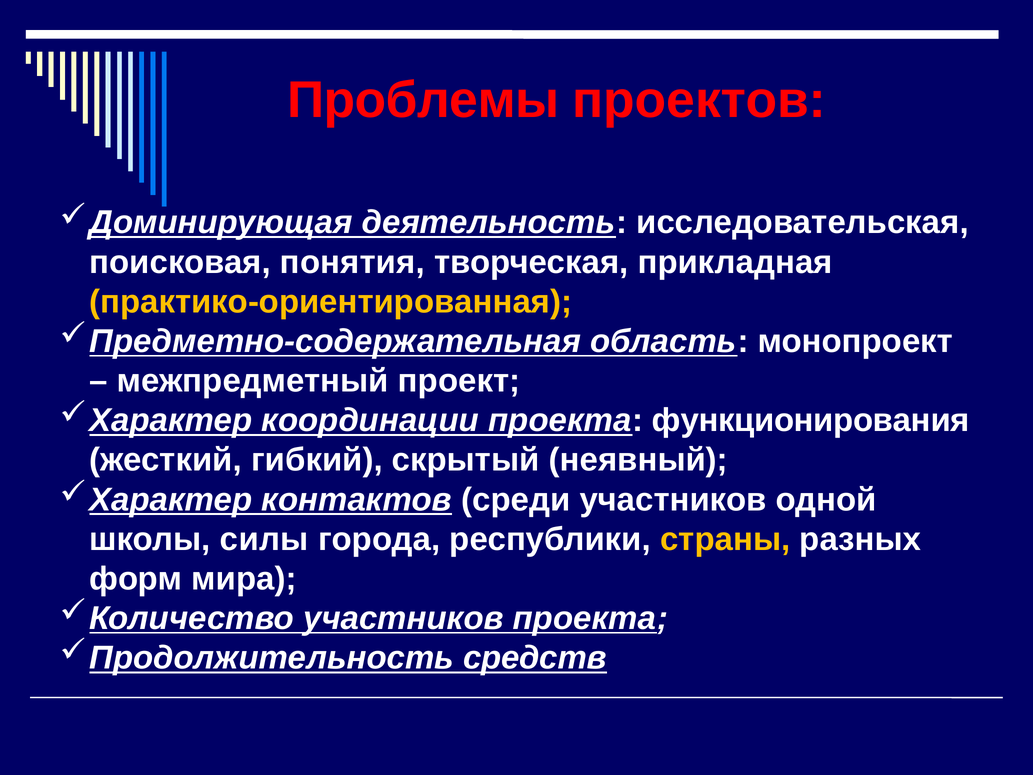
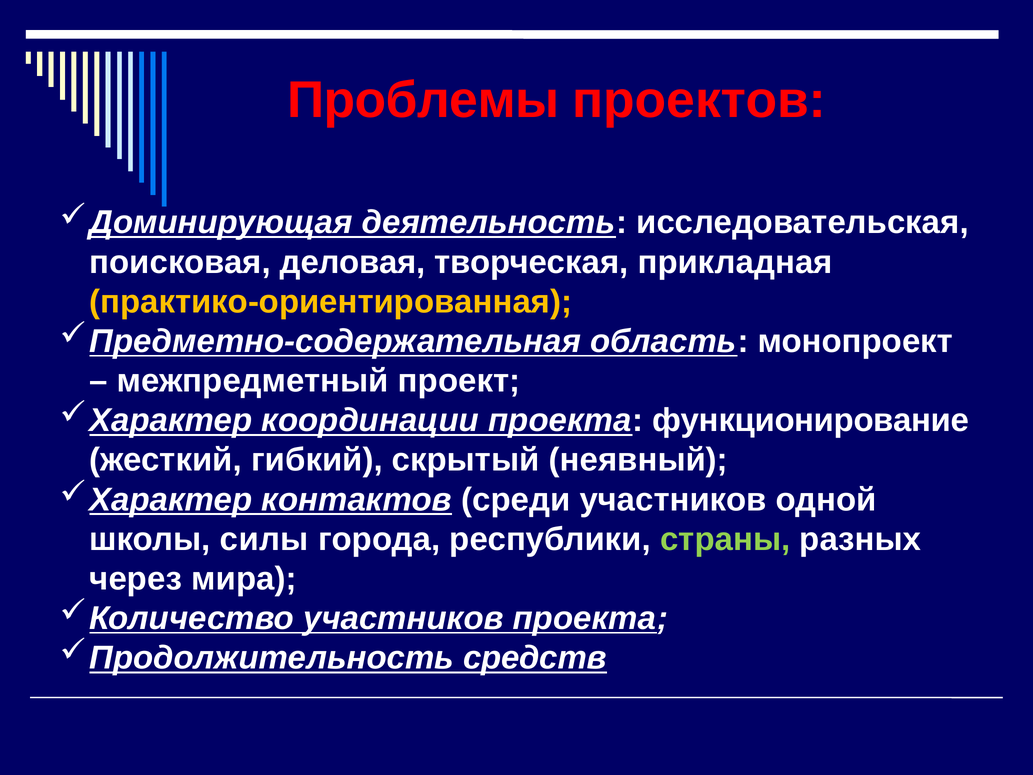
понятия: понятия -> деловая (353, 262)
функционирования: функционирования -> функционирование (811, 420)
страны colour: yellow -> light green (725, 539)
форм: форм -> через (136, 579)
